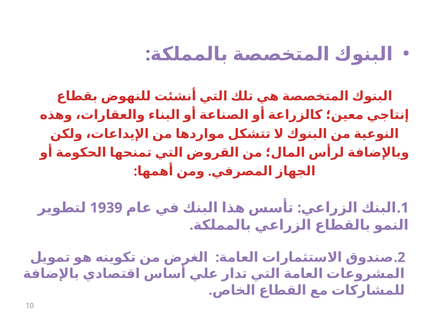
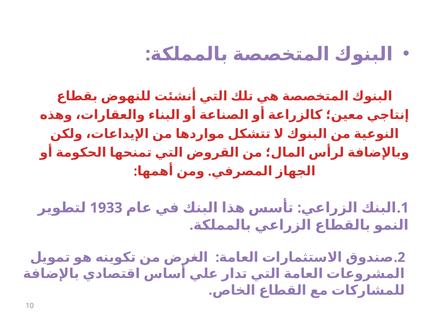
1939: 1939 -> 1933 (106, 208)
